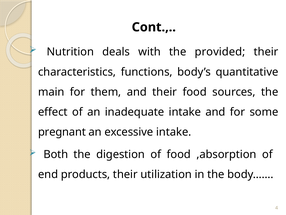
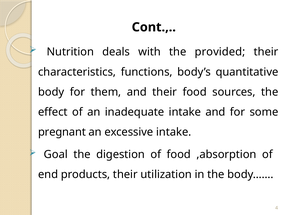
main: main -> body (51, 92)
Both: Both -> Goal (56, 154)
